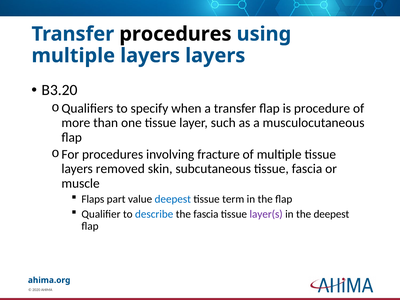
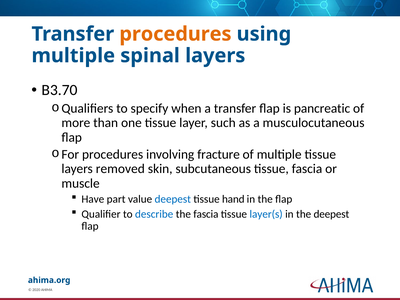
procedures colour: black -> orange (175, 34)
multiple layers: layers -> spinal (150, 56)
B3.20: B3.20 -> B3.70 (59, 90)
procedure: procedure -> pancreatic (322, 109)
Flaps: Flaps -> Have (93, 199)
term: term -> hand (233, 199)
layer(s colour: purple -> blue (266, 214)
